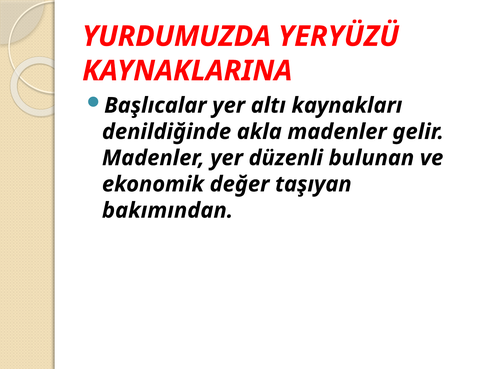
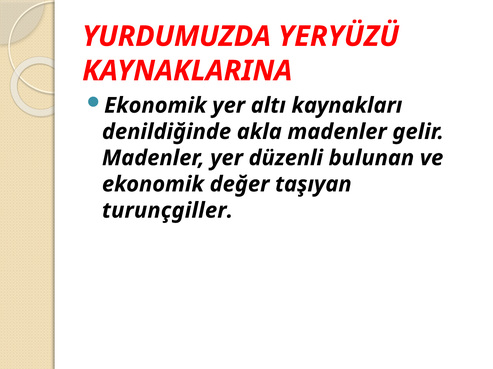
Başlıcalar: Başlıcalar -> Ekonomik (155, 106)
bakımından: bakımından -> turunçgiller (167, 211)
